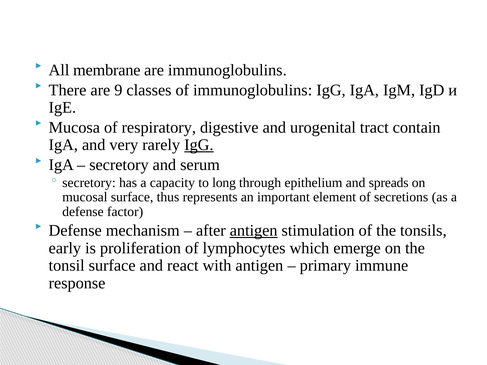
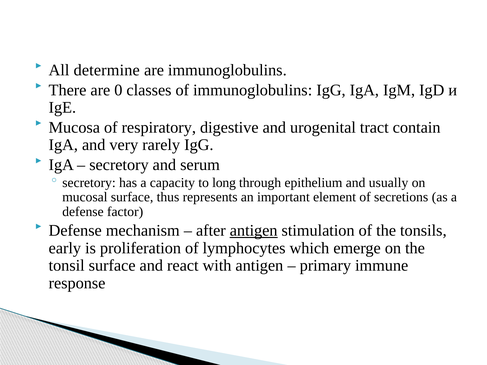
membrane: membrane -> determine (107, 70)
9: 9 -> 0 (118, 90)
IgG underline: present -> none (199, 145)
spreads: spreads -> usually (389, 183)
